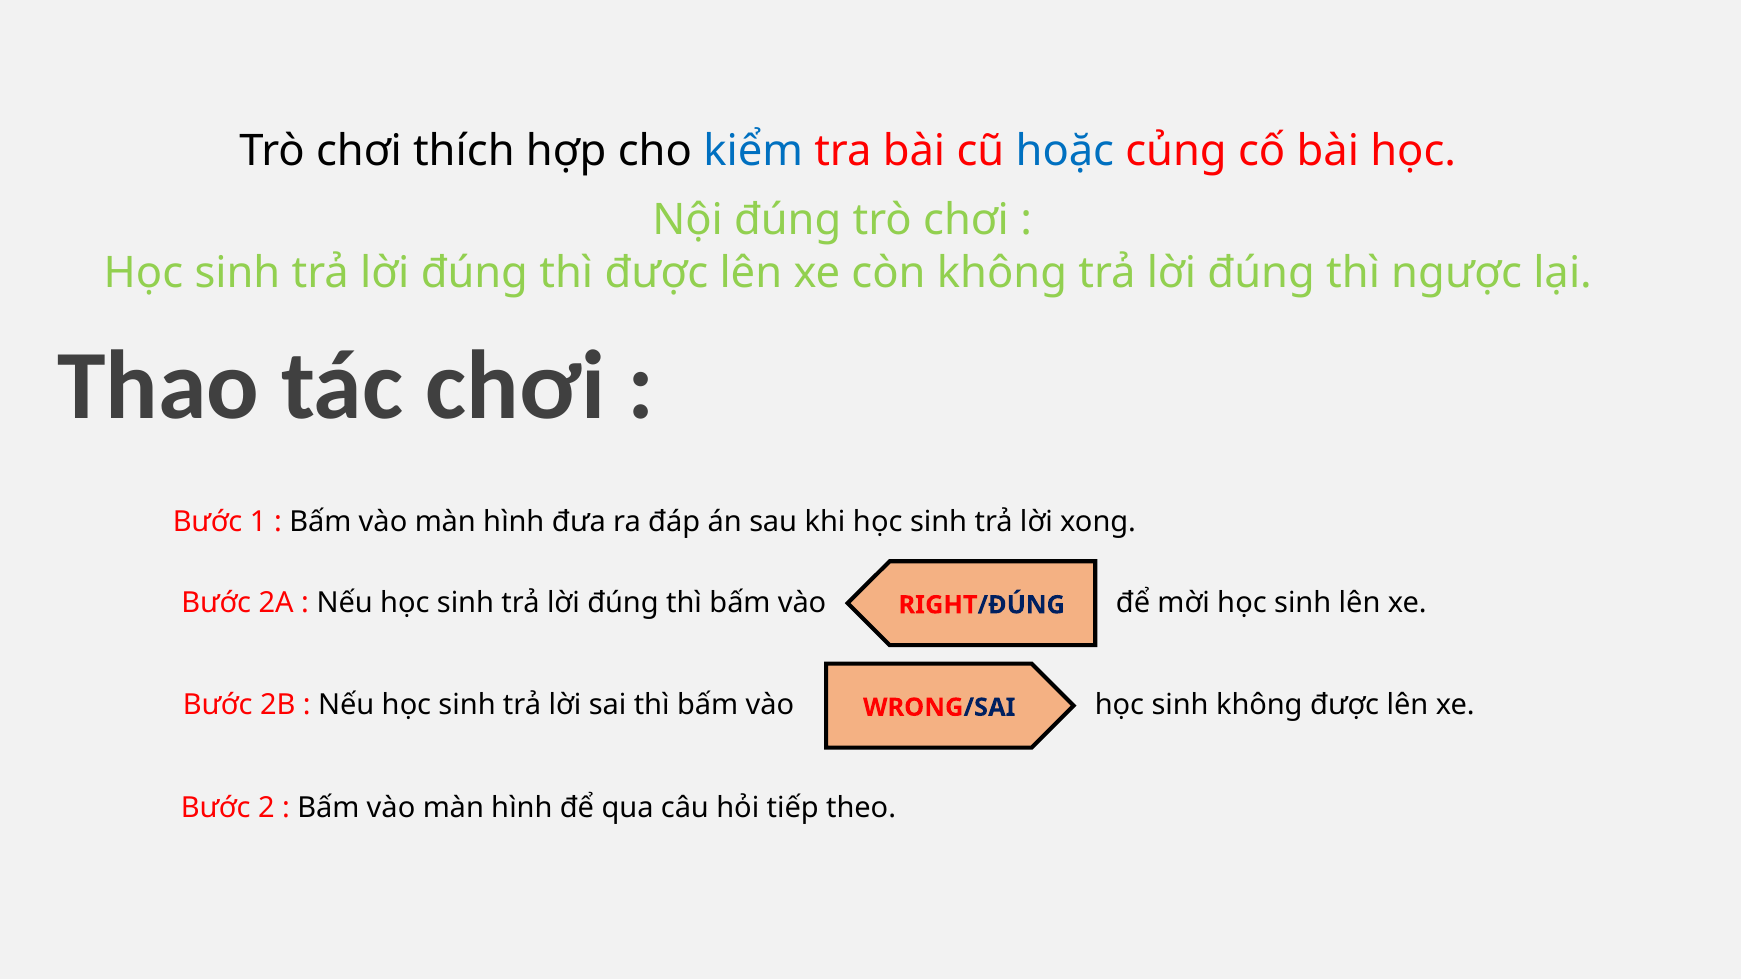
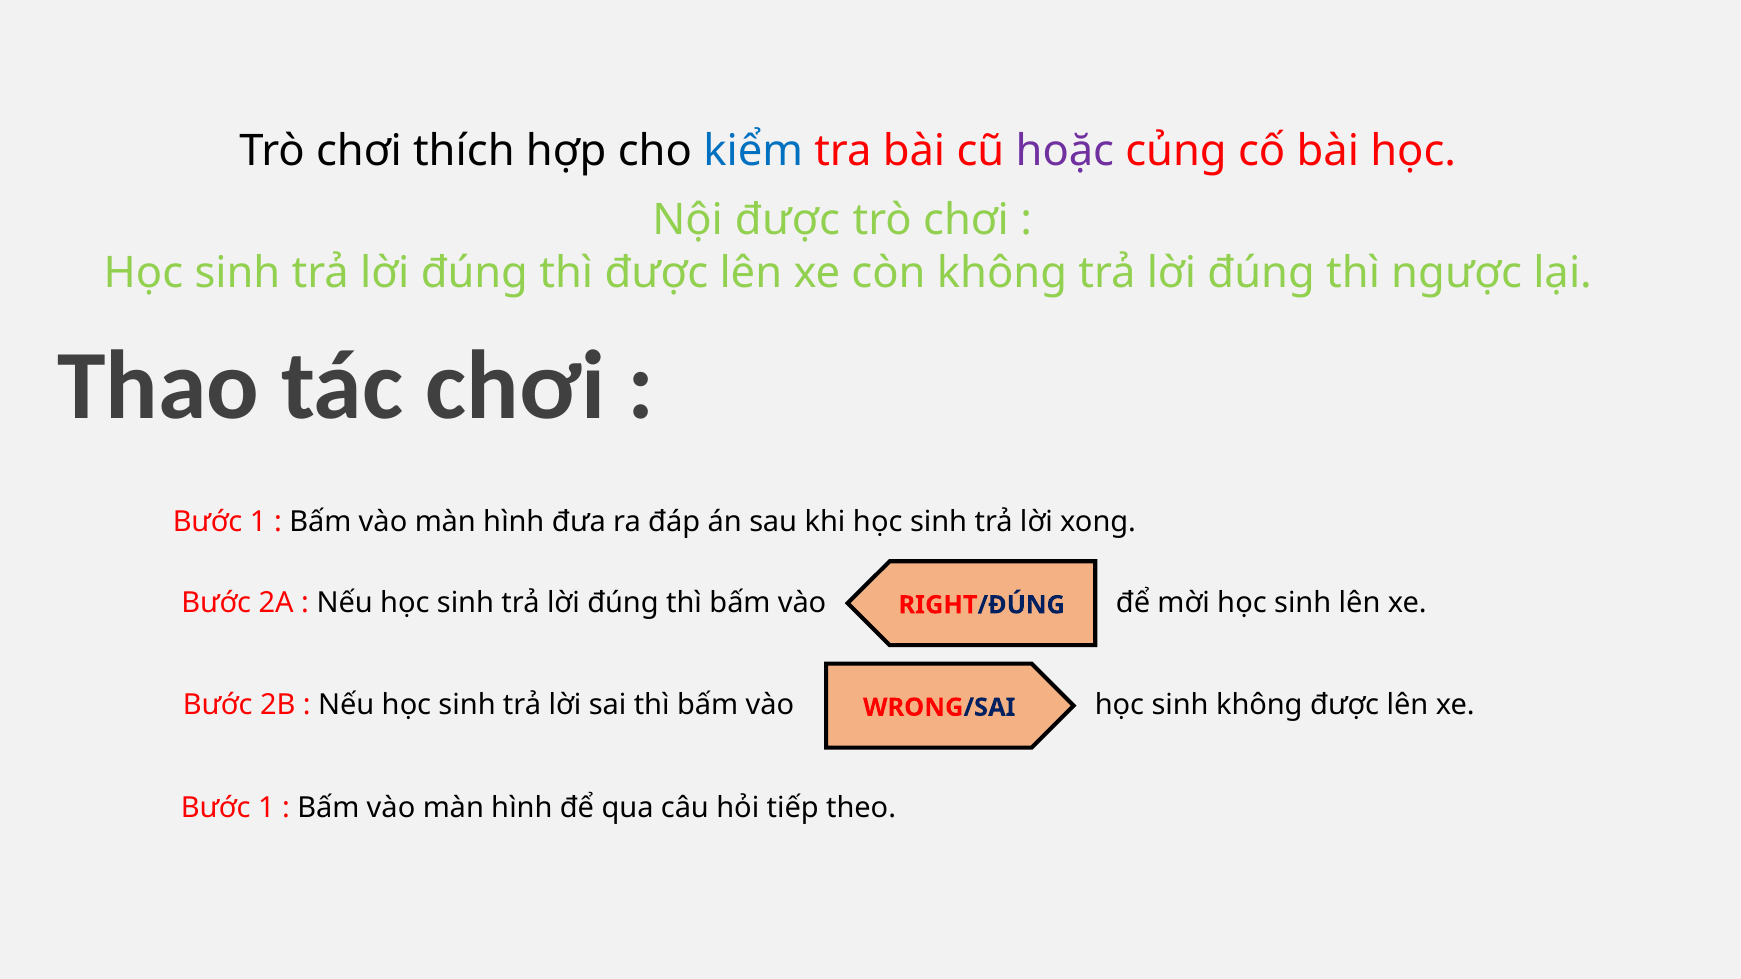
hoặc colour: blue -> purple (1065, 152)
Nội đúng: đúng -> được (787, 221)
2: 2 -> 1 (266, 808)
